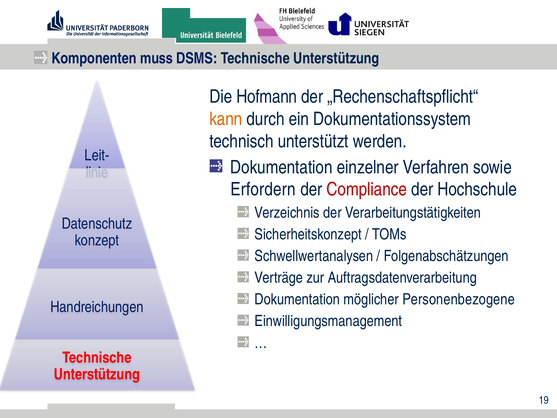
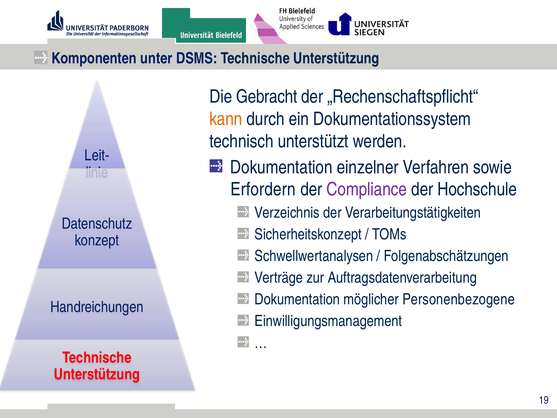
muss: muss -> unter (156, 58)
Hofmann: Hofmann -> Gebracht (267, 97)
Compliance colour: red -> purple (367, 189)
